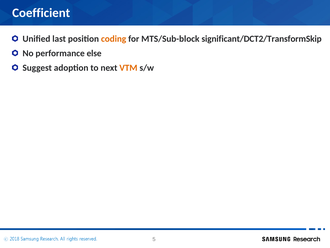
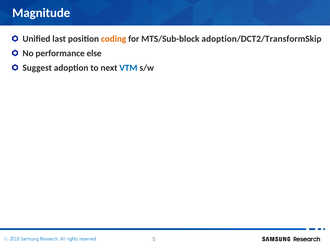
Coefficient: Coefficient -> Magnitude (41, 13)
significant/DCT2/TransformSkip: significant/DCT2/TransformSkip -> adoption/DCT2/TransformSkip (262, 39)
VTM colour: orange -> blue (128, 68)
